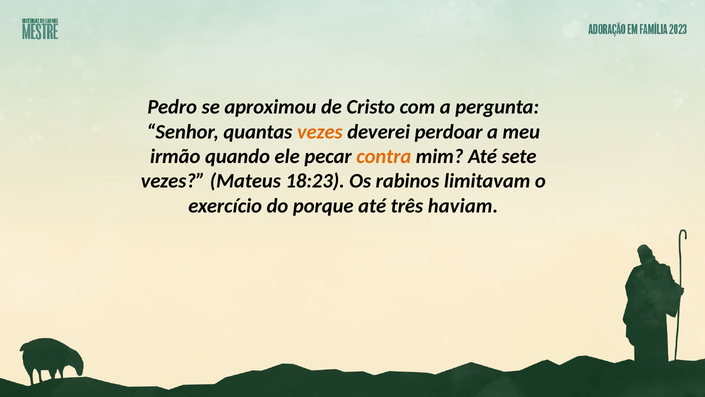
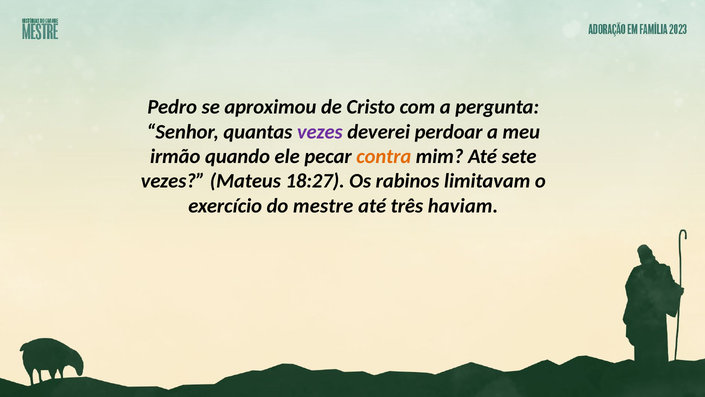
vezes colour: orange -> purple (320, 132)
18:23: 18:23 -> 18:27 (315, 181)
porque: porque -> mestre (323, 206)
